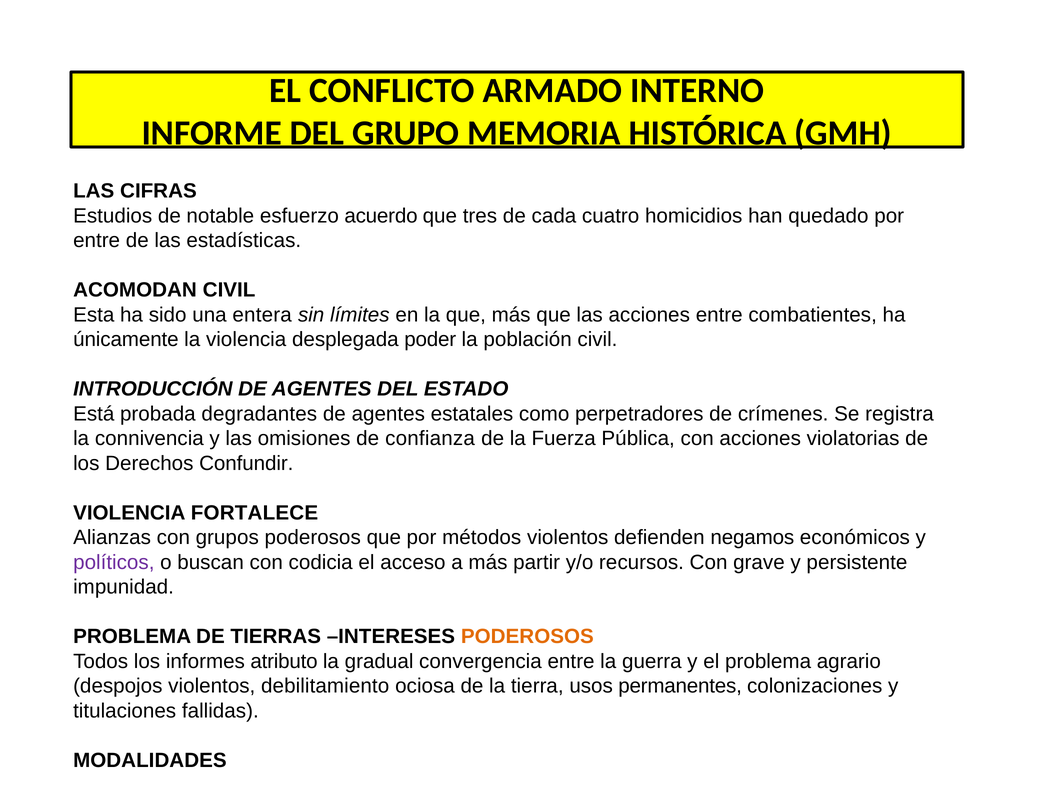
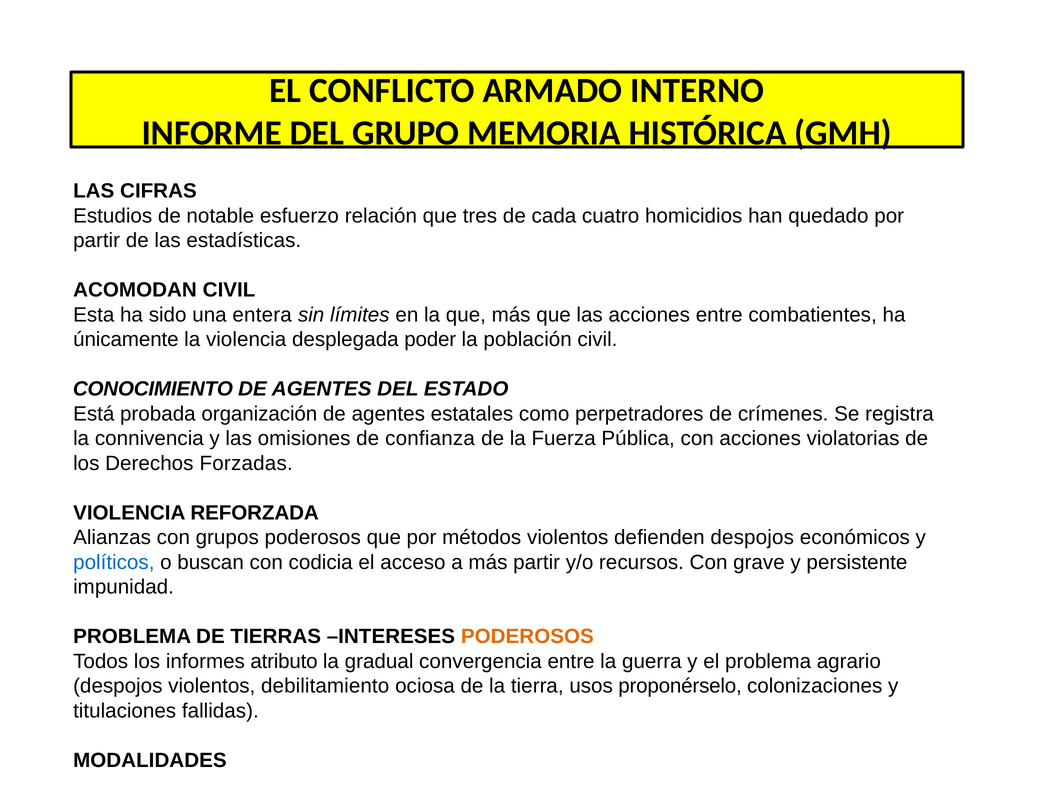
acuerdo: acuerdo -> relación (381, 216)
entre: entre -> partir (97, 240)
INTRODUCCIÓN: INTRODUCCIÓN -> CONOCIMIENTO (153, 389)
degradantes: degradantes -> organización (259, 413)
Confundir: Confundir -> Forzadas (246, 463)
FORTALECE: FORTALECE -> REFORZADA (255, 512)
defienden negamos: negamos -> despojos (752, 537)
políticos colour: purple -> blue (114, 562)
permanentes: permanentes -> proponérselo (680, 685)
